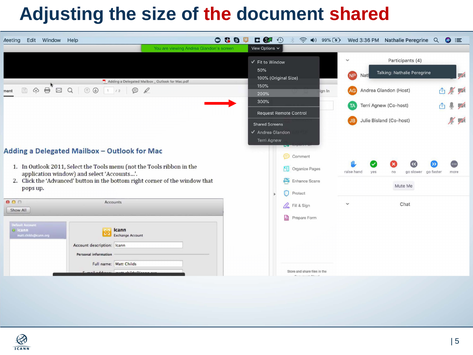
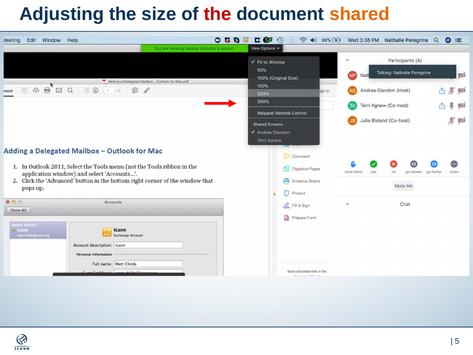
shared colour: red -> orange (360, 14)
